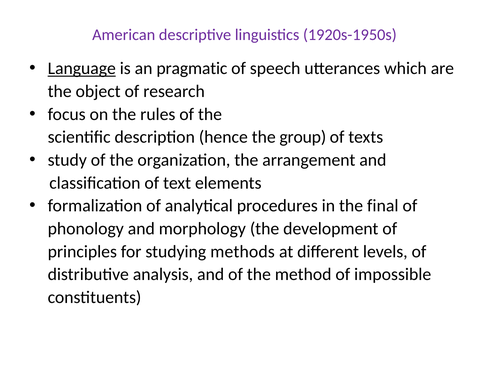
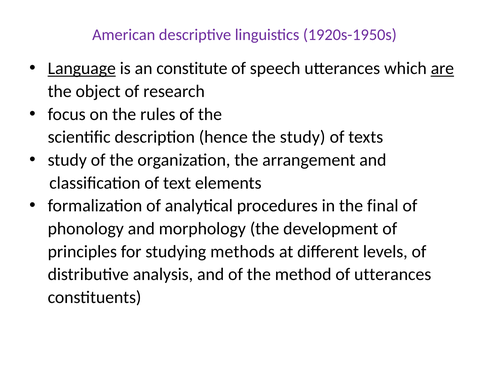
pragmatic: pragmatic -> constitute (192, 68)
are underline: none -> present (442, 68)
the group: group -> study (303, 137)
of impossible: impossible -> utterances (393, 274)
